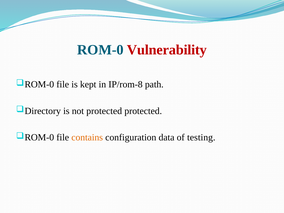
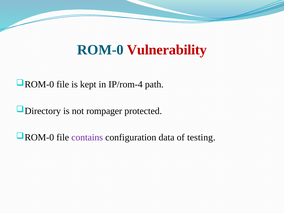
IP/rom-8: IP/rom-8 -> IP/rom-4 (126, 84)
not protected: protected -> rompager (104, 111)
contains colour: orange -> purple (87, 137)
